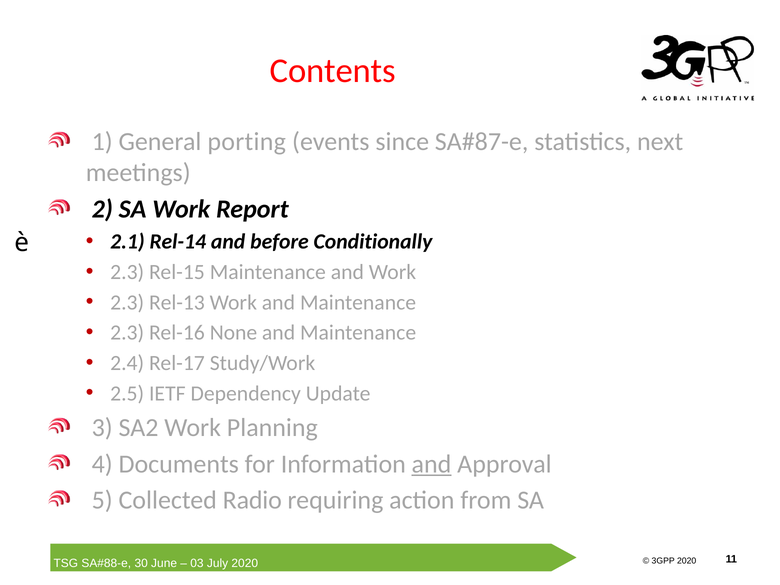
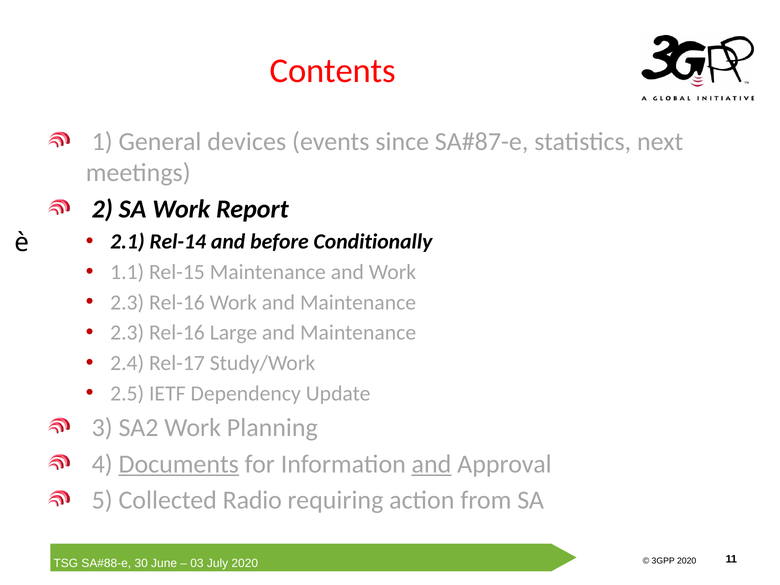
porting: porting -> devices (247, 142)
2.3: 2.3 -> 1.1 (127, 272)
Rel-13: Rel-13 -> Rel-16 (177, 302)
None: None -> Large (234, 333)
Documents underline: none -> present (179, 464)
